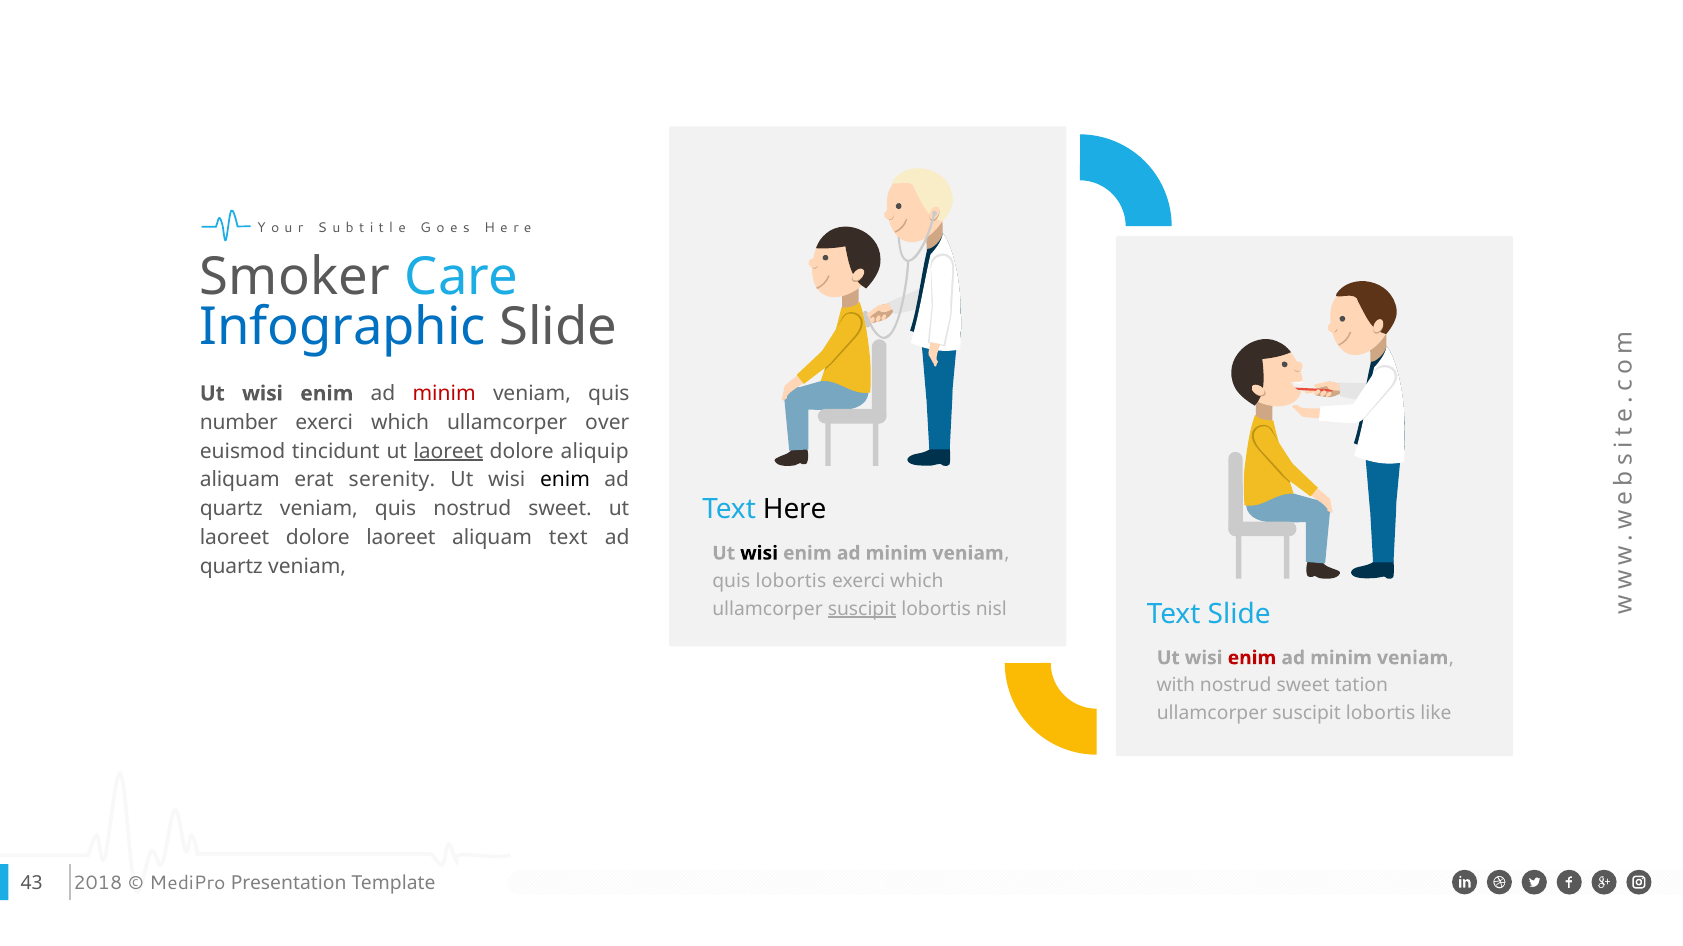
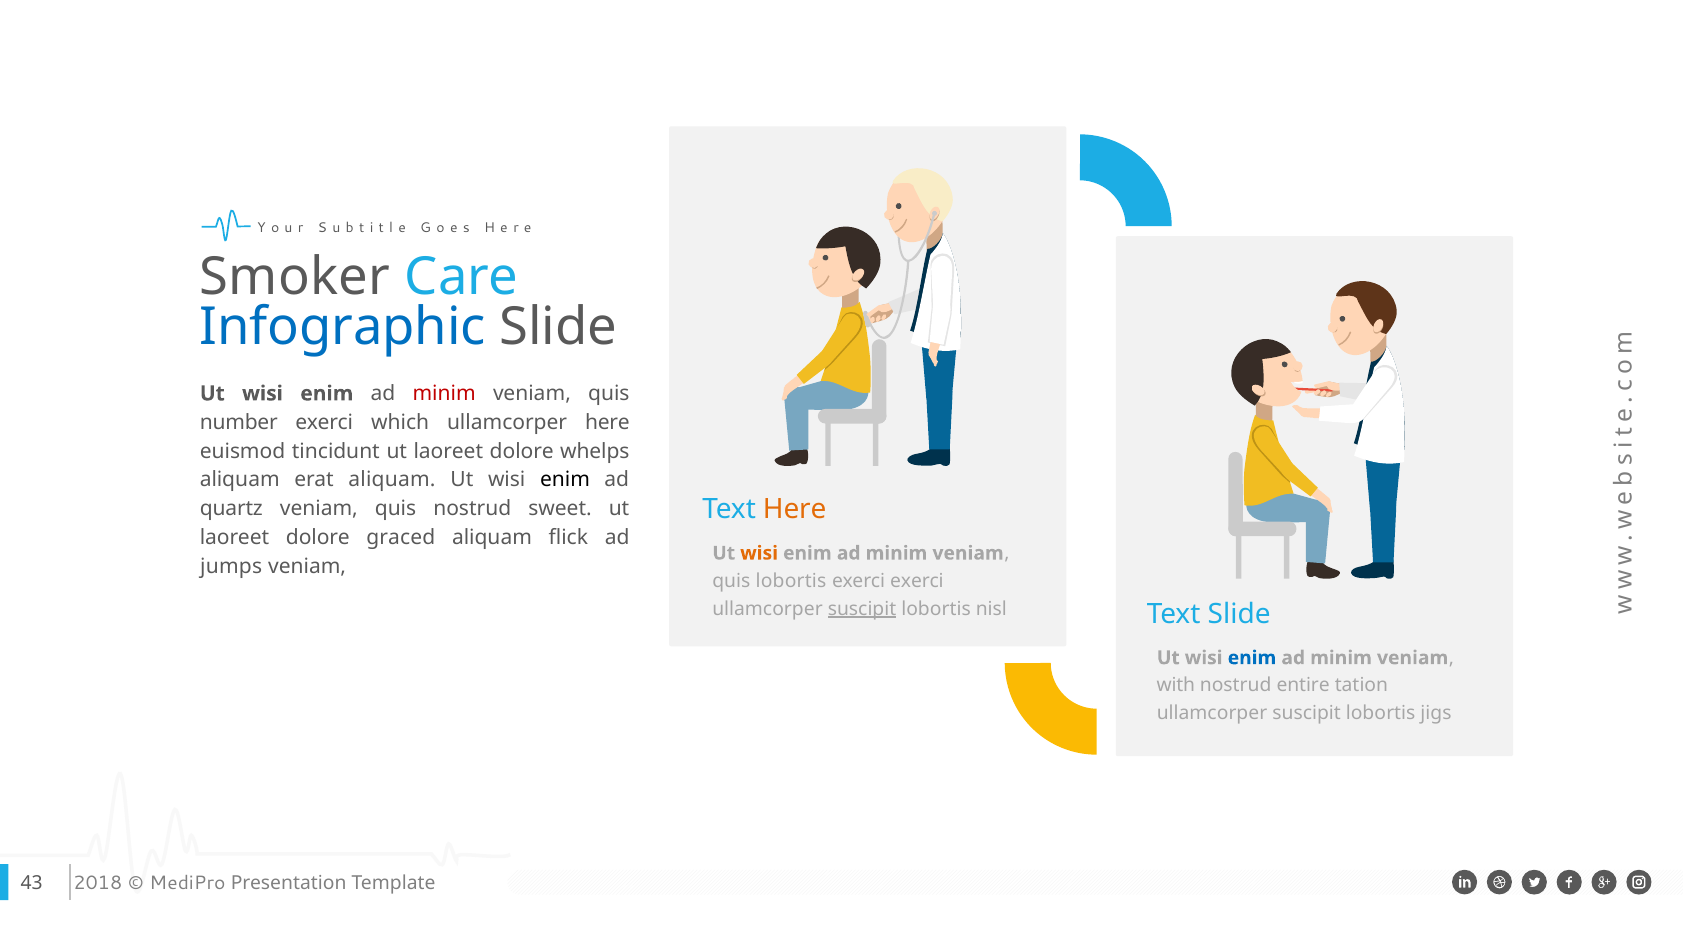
ullamcorper over: over -> here (607, 423)
laoreet underline: present -> none (448, 451)
aliquip: aliquip -> whelps (595, 451)
erat serenity: serenity -> aliquam (392, 480)
Here colour: black -> orange (795, 510)
dolore laoreet: laoreet -> graced (401, 538)
aliquam text: text -> flick (568, 538)
wisi colour: black -> orange (759, 554)
quartz: quartz -> jumps (231, 566)
which: which -> exerci (917, 581)
enim colour: red -> blue (1252, 658)
sweet: sweet -> entire (1303, 686)
like: like -> jigs (1436, 714)
